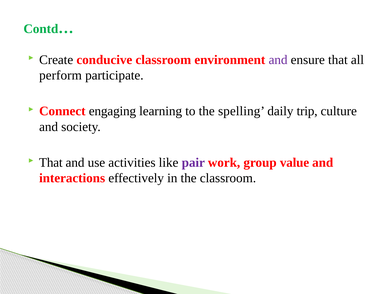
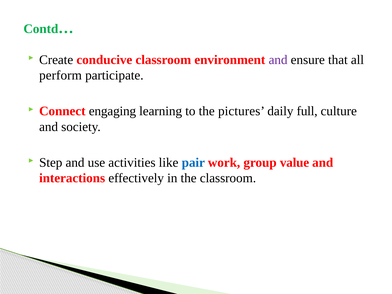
spelling: spelling -> pictures (241, 111)
trip: trip -> full (307, 111)
That: That -> Step (51, 162)
pair colour: purple -> blue (193, 162)
